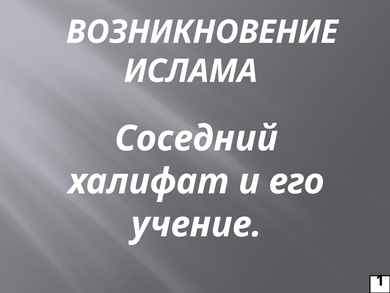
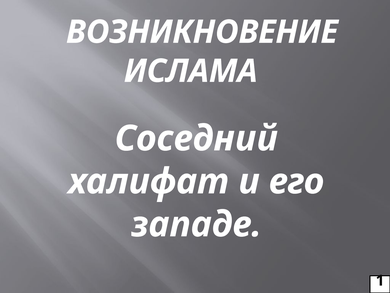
учение: учение -> западе (196, 224)
